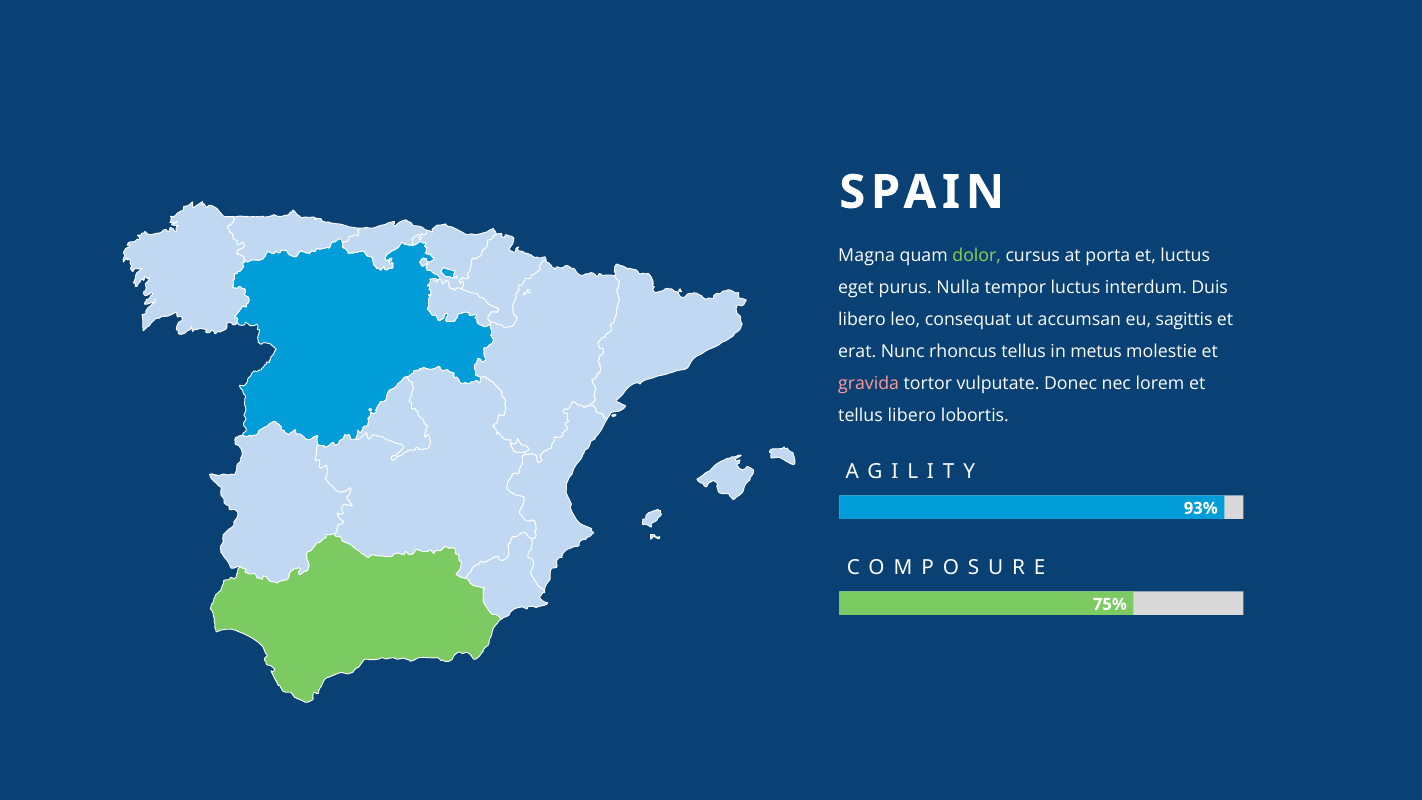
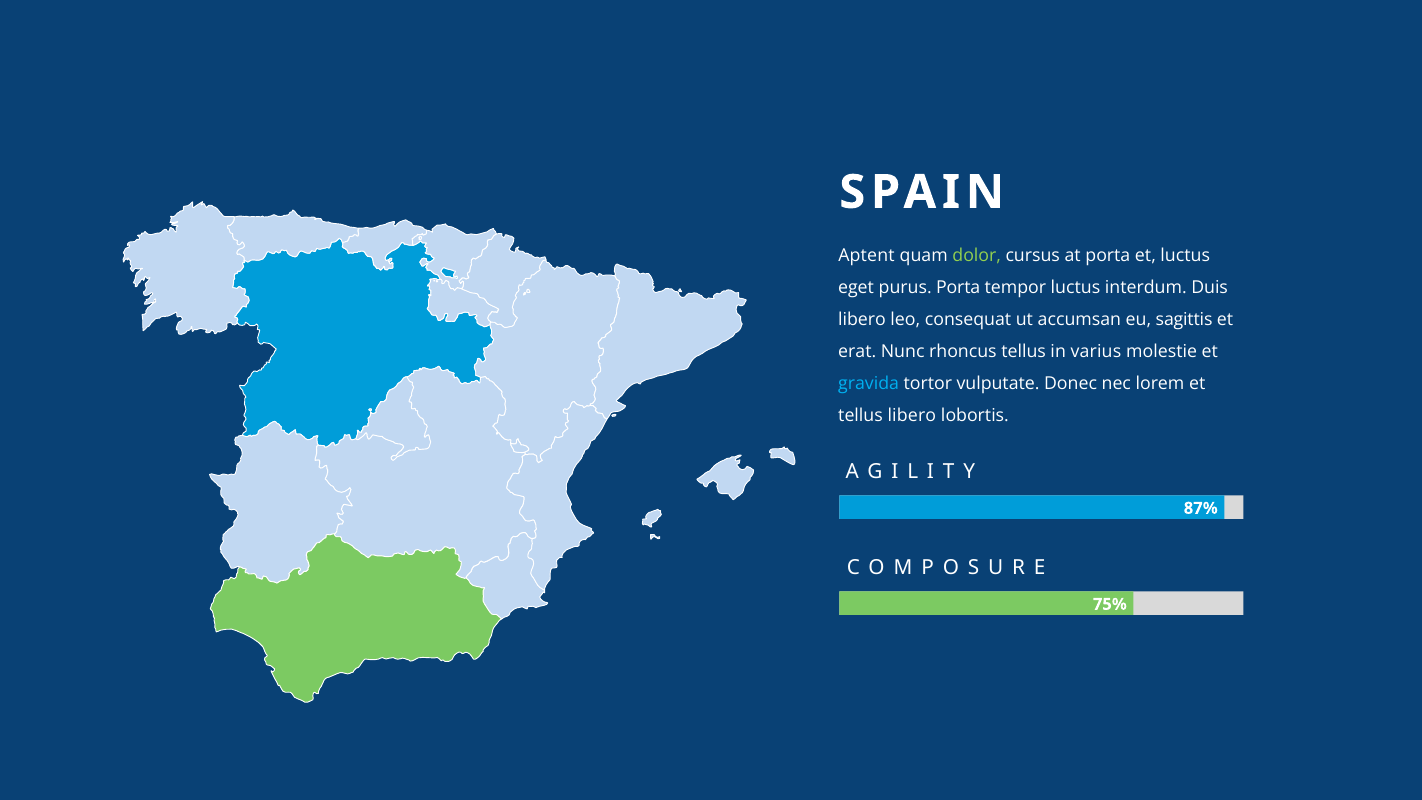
Magna: Magna -> Aptent (867, 256)
purus Nulla: Nulla -> Porta (958, 288)
metus: metus -> varius (1096, 352)
gravida colour: pink -> light blue (869, 384)
93%: 93% -> 87% (1201, 508)
